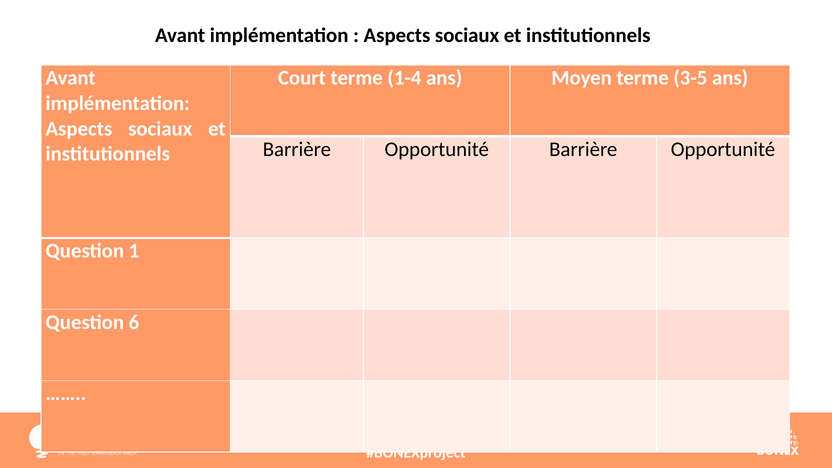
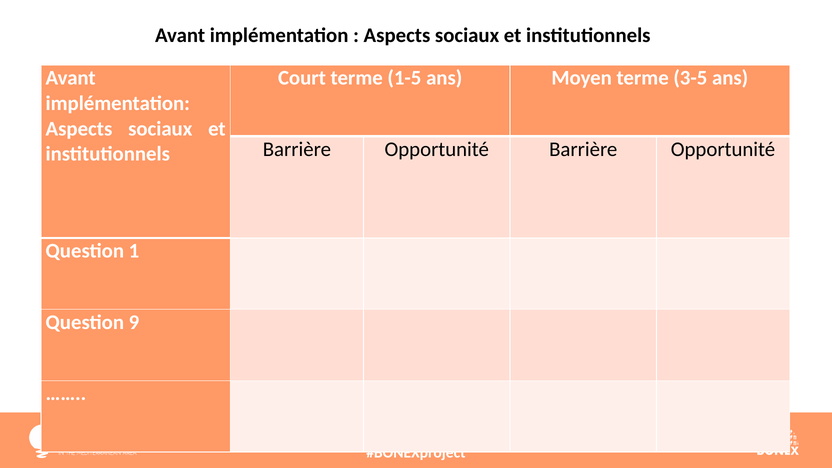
1-4: 1-4 -> 1-5 (404, 78)
6: 6 -> 9 (134, 322)
